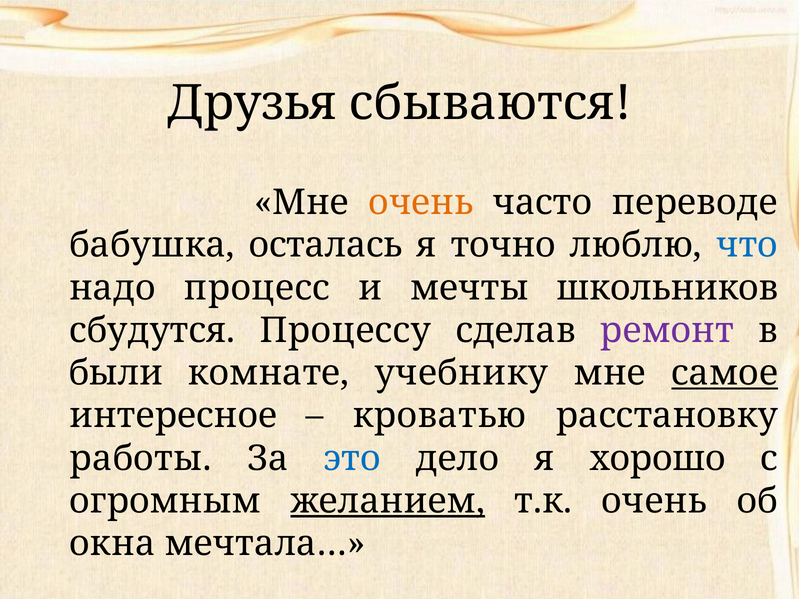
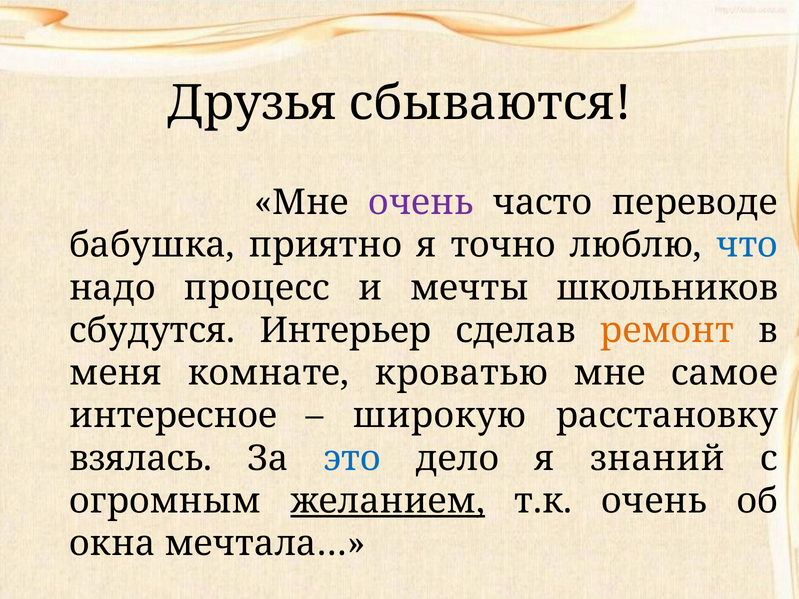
очень colour: orange -> purple (421, 203)
осталась: осталась -> приятно (325, 245)
Процессу: Процессу -> Интерьер (346, 331)
ремонт colour: purple -> orange (667, 331)
были: были -> меня (116, 373)
учебнику: учебнику -> кроватью (461, 373)
самое underline: present -> none (725, 373)
кроватью: кроватью -> широкую (439, 416)
работы: работы -> взялась (141, 459)
хорошо: хорошо -> знаний (657, 459)
